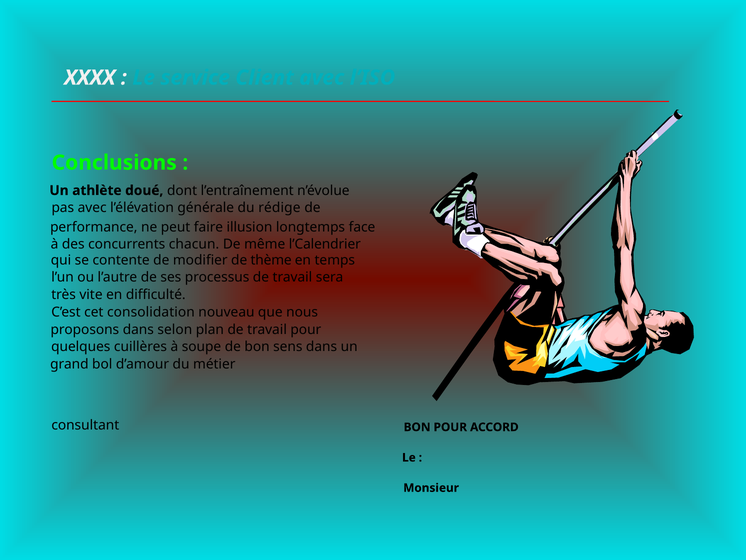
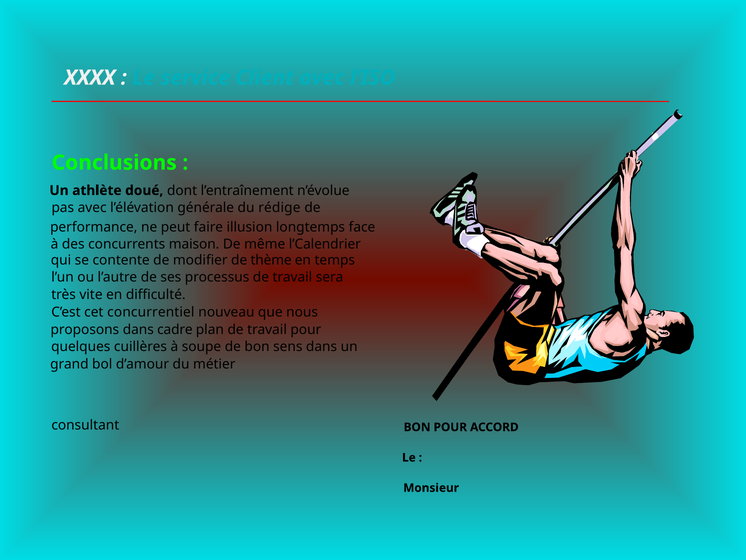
chacun: chacun -> maison (194, 244)
consolidation: consolidation -> concurrentiel (151, 312)
selon: selon -> cadre (175, 329)
